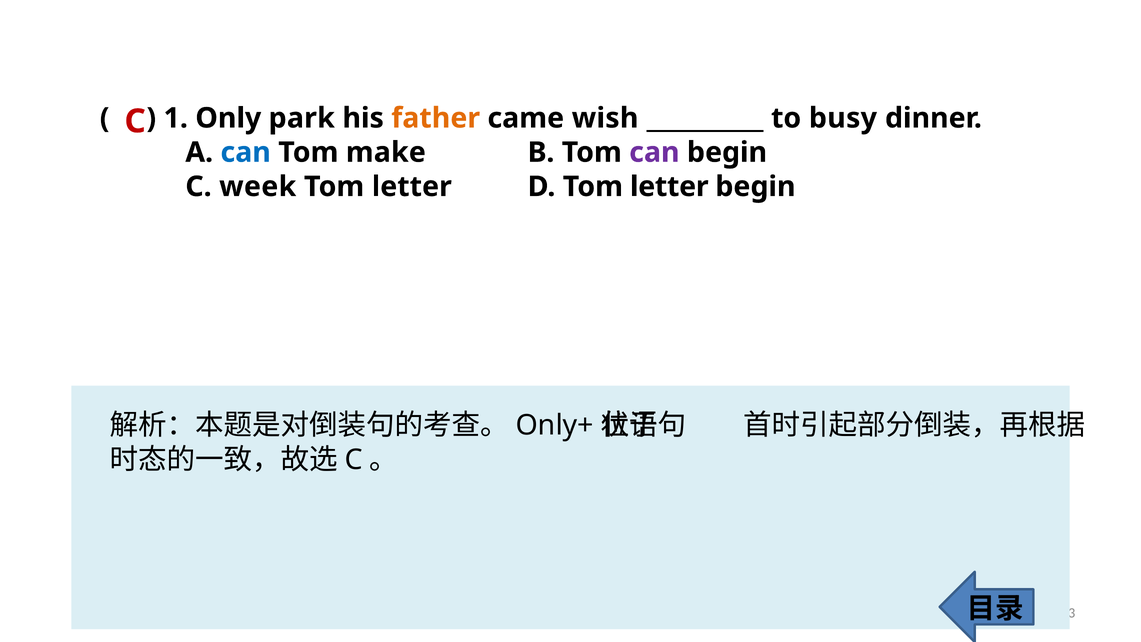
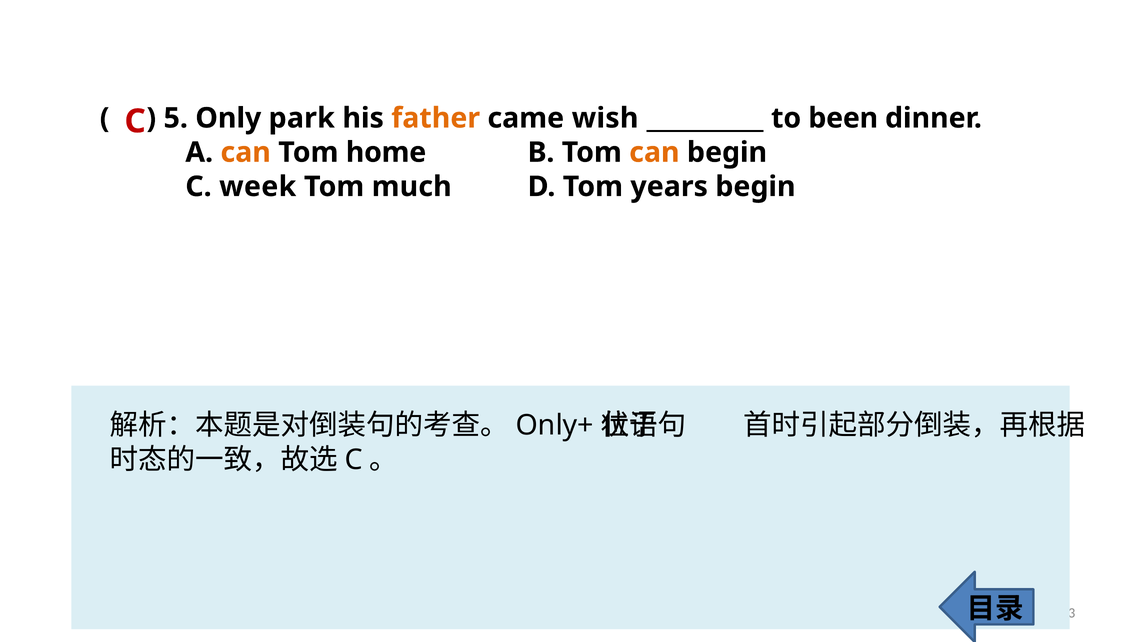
1: 1 -> 5 (176, 118)
busy: busy -> been (843, 118)
can colour: blue -> orange (246, 152)
make: make -> home (386, 152)
can colour: purple -> orange (654, 152)
letter: letter -> much (412, 187)
D Tom letter: letter -> years (669, 187)
